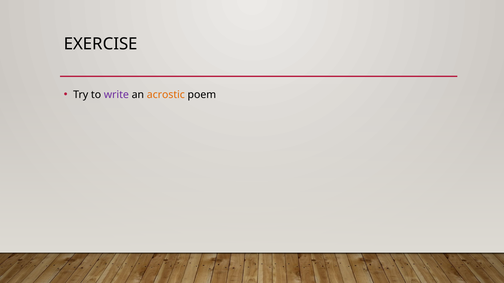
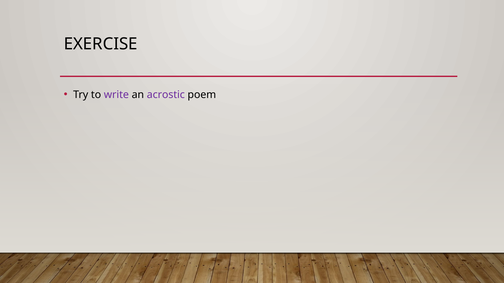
acrostic colour: orange -> purple (166, 95)
